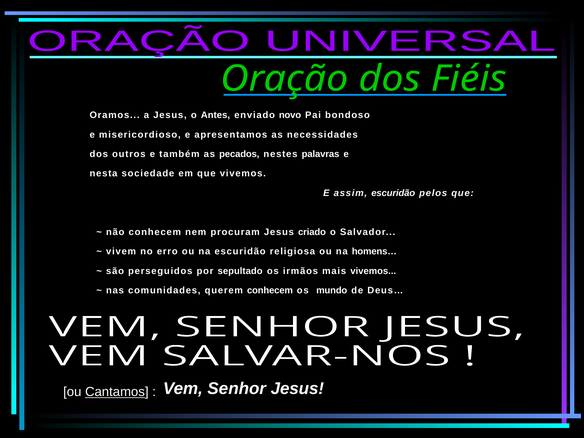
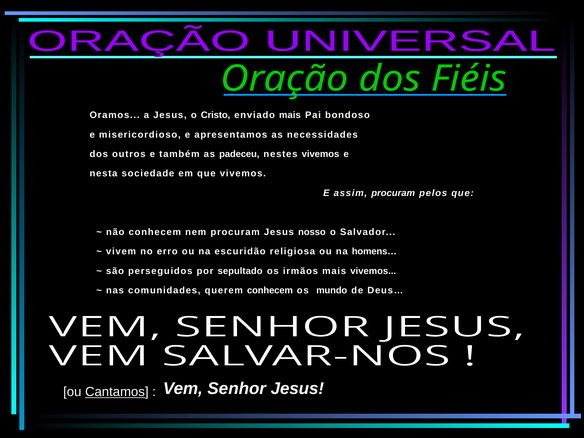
Antes: Antes -> Cristo (216, 115)
enviado novo: novo -> mais (290, 115)
pecados: pecados -> padeceu (239, 154)
nestes palavras: palavras -> vivemos (320, 154)
assim escuridão: escuridão -> procuram (393, 193)
criado: criado -> nosso (312, 232)
